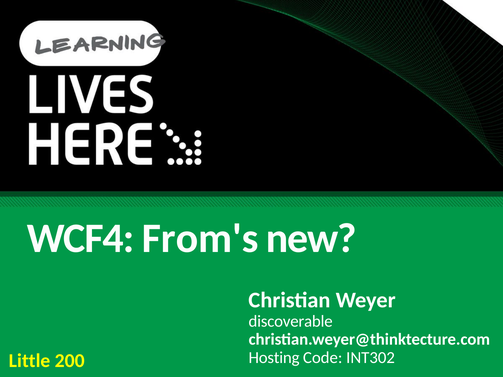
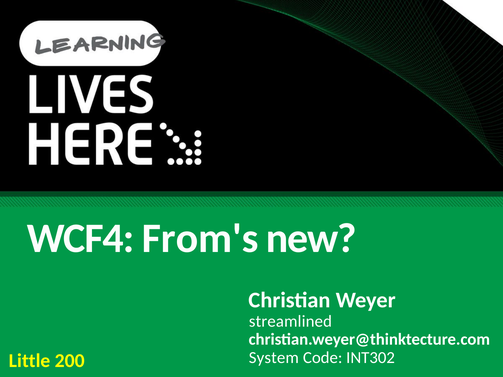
discoverable: discoverable -> streamlined (290, 322)
Hosting: Hosting -> System (274, 358)
